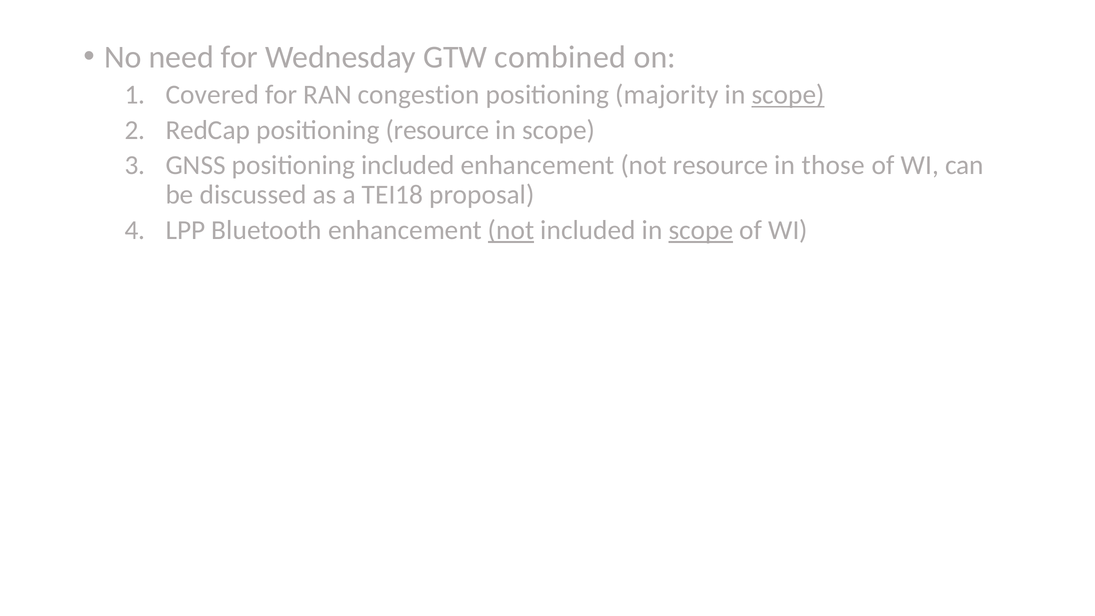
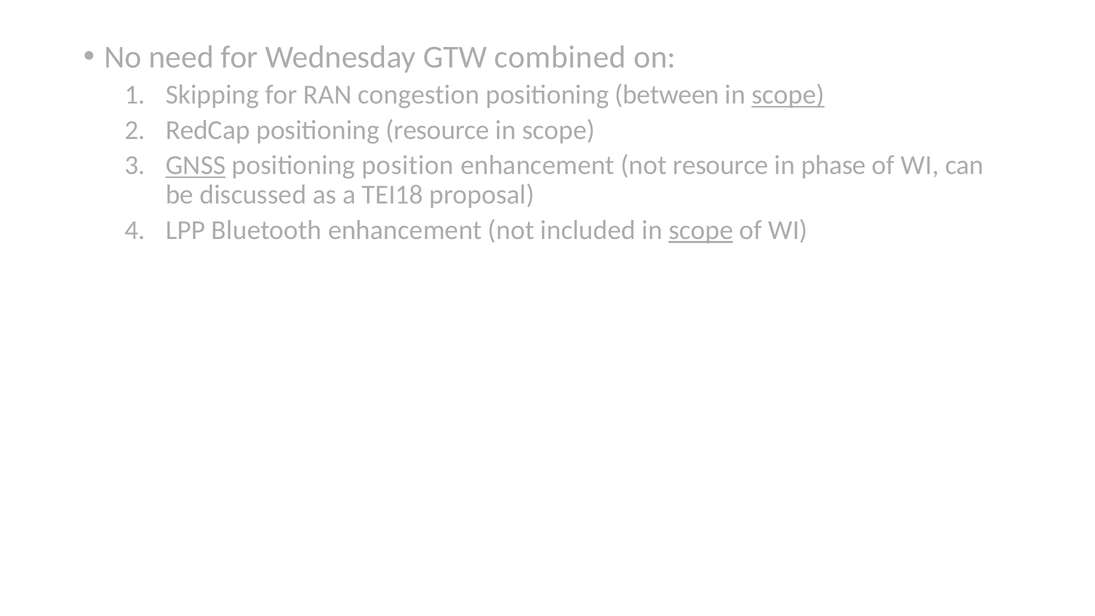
Covered: Covered -> Skipping (212, 95)
majority: majority -> between (667, 95)
GNSS underline: none -> present (196, 165)
positioning included: included -> position (408, 165)
those: those -> phase (834, 165)
not underline: present -> none (511, 230)
